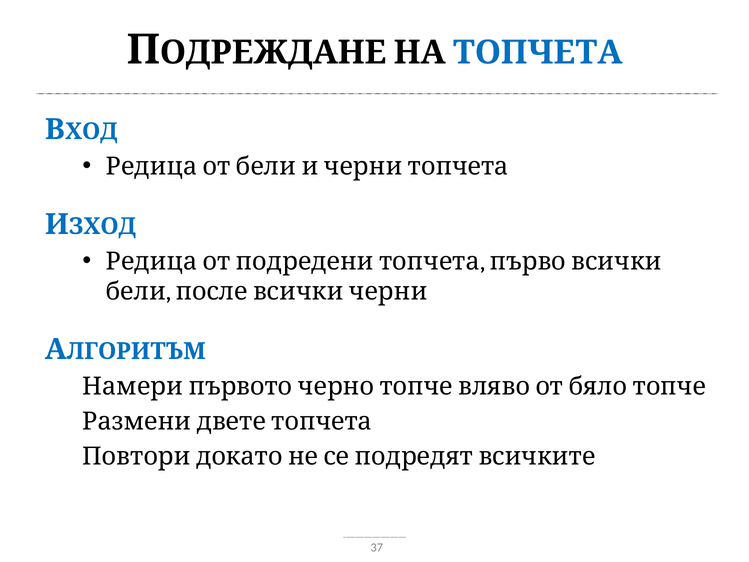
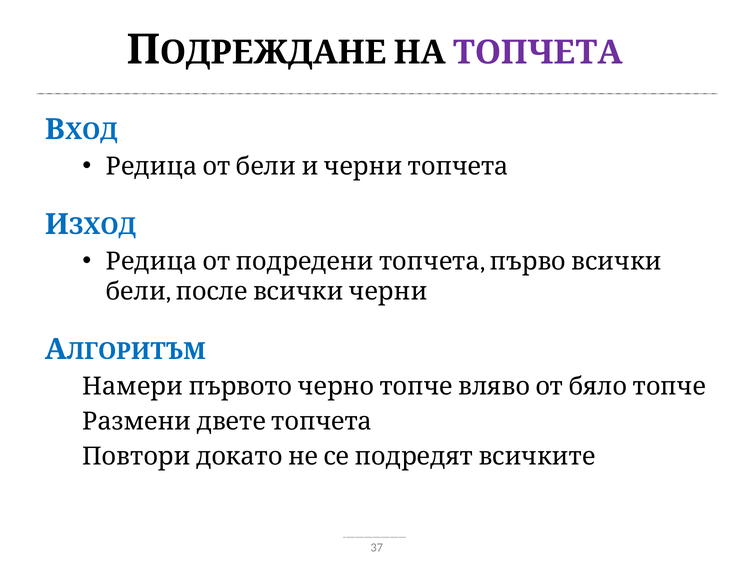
ТОПЧЕТА colour: blue -> purple (538, 52)
